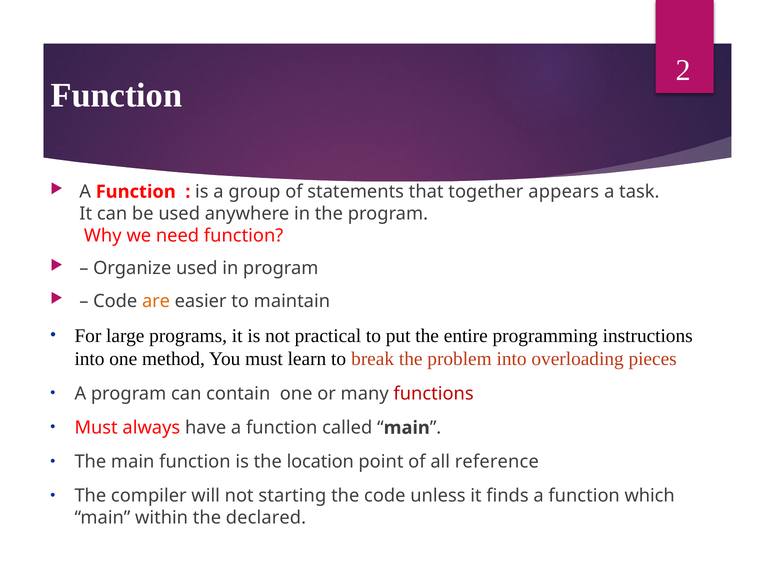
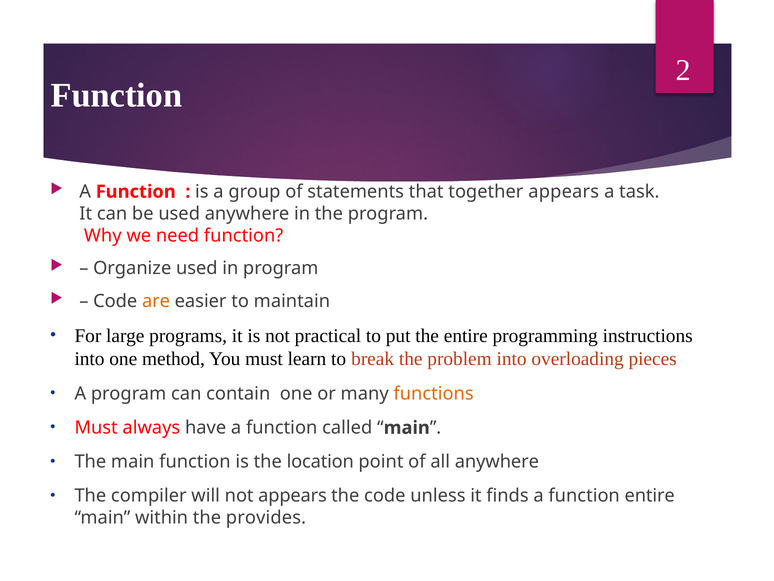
functions colour: red -> orange (434, 393)
all reference: reference -> anywhere (497, 461)
not starting: starting -> appears (293, 496)
function which: which -> entire (650, 496)
declared: declared -> provides (266, 517)
